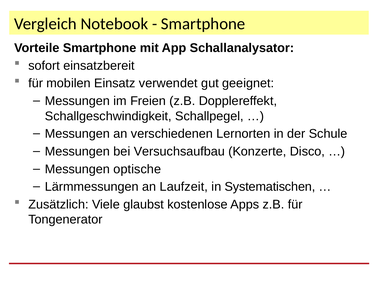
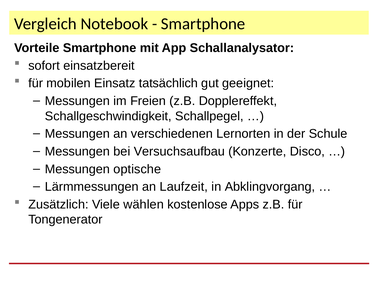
verwendet: verwendet -> tatsächlich (168, 83)
Systematischen: Systematischen -> Abklingvorgang (270, 186)
glaubst: glaubst -> wählen (144, 204)
